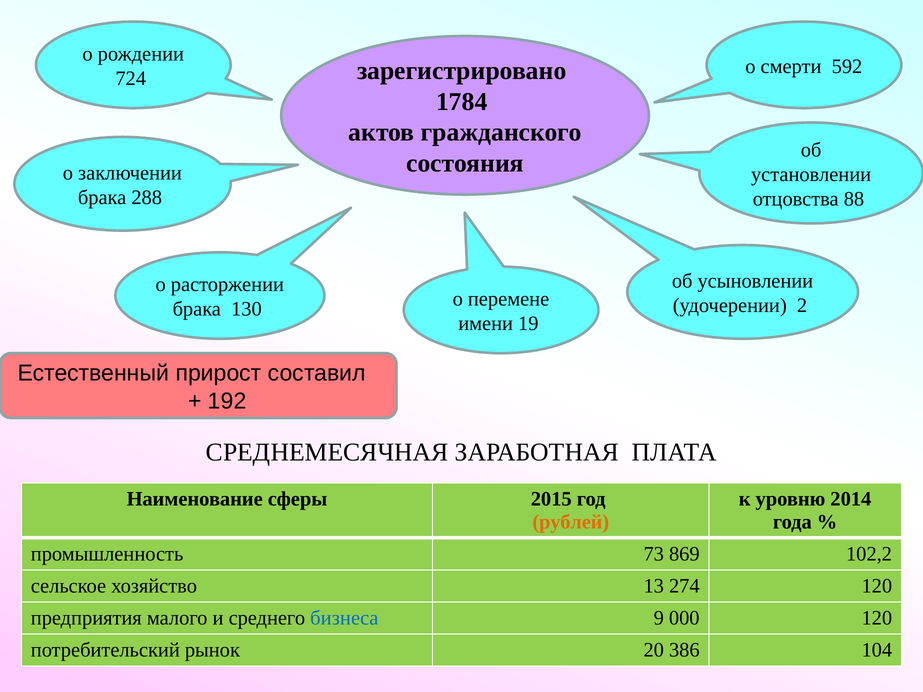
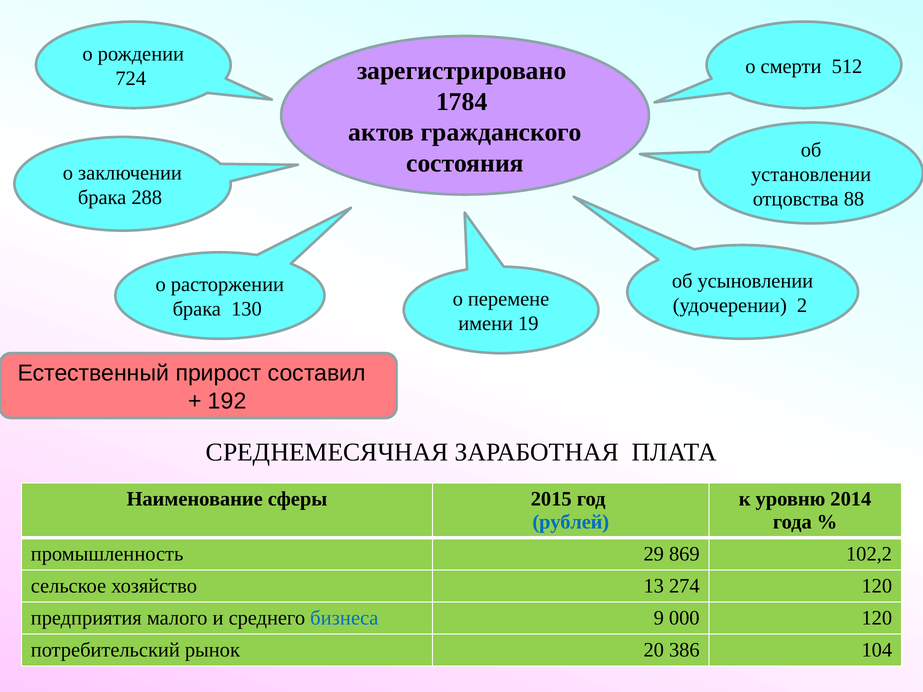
592: 592 -> 512 (847, 66)
рублей colour: orange -> blue (571, 522)
73: 73 -> 29 (654, 554)
